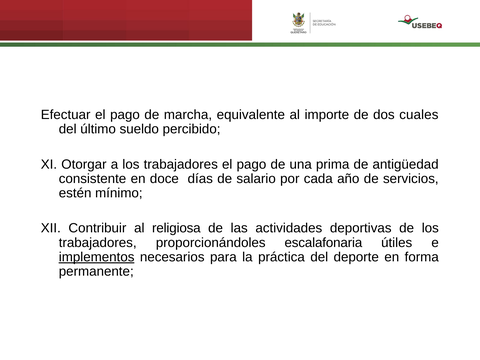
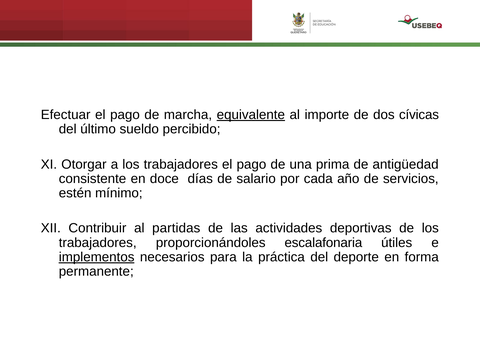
equivalente underline: none -> present (251, 115)
cuales: cuales -> cívicas (419, 115)
religiosa: religiosa -> partidas (176, 228)
